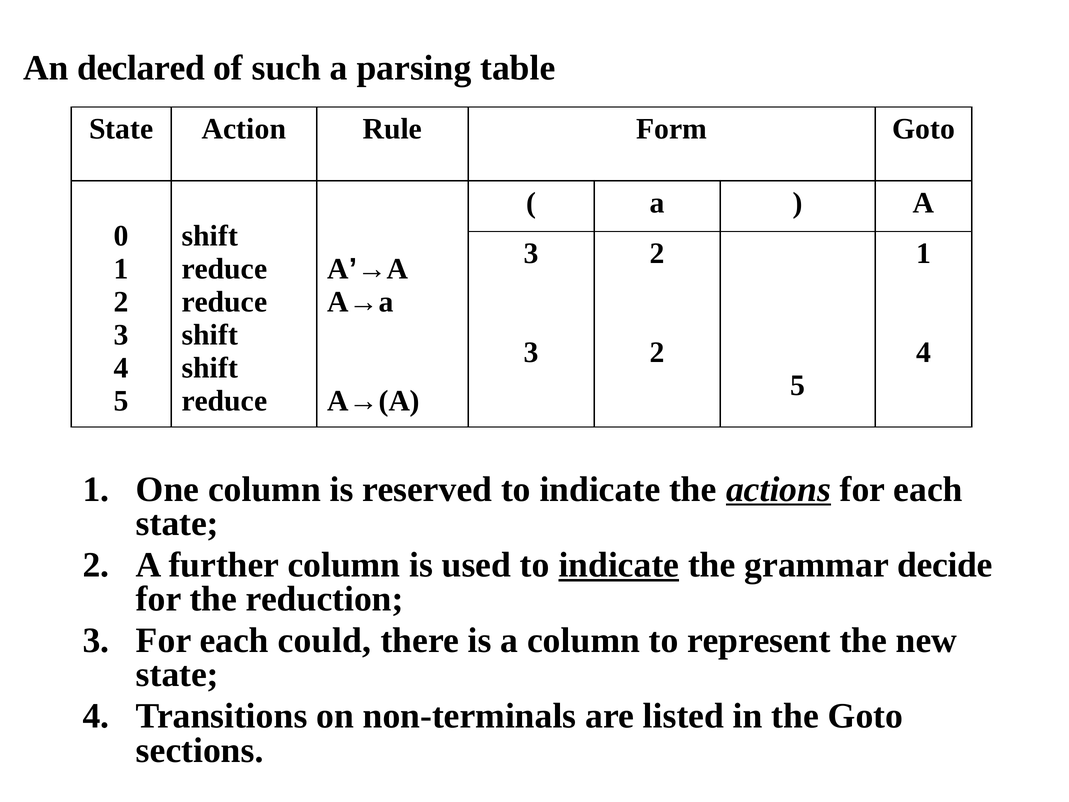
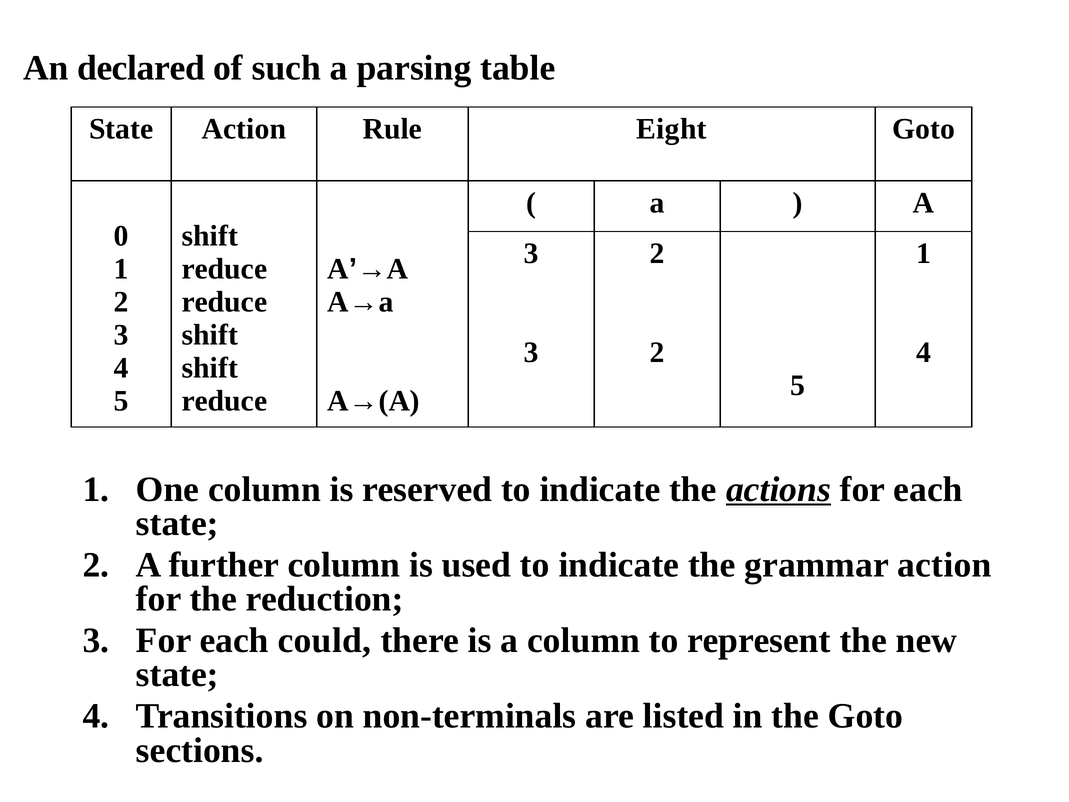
Form: Form -> Eight (672, 129)
indicate underline: present -> none (619, 565)
grammar decide: decide -> action (944, 565)
